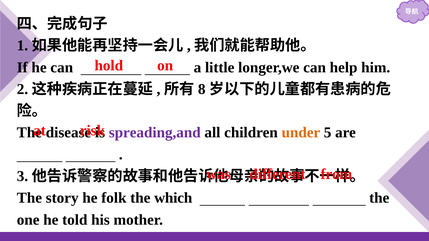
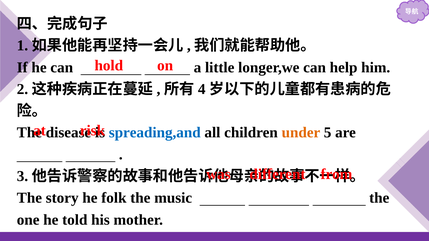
8: 8 -> 4 (202, 89)
spreading,and colour: purple -> blue (155, 133)
which: which -> music (173, 198)
